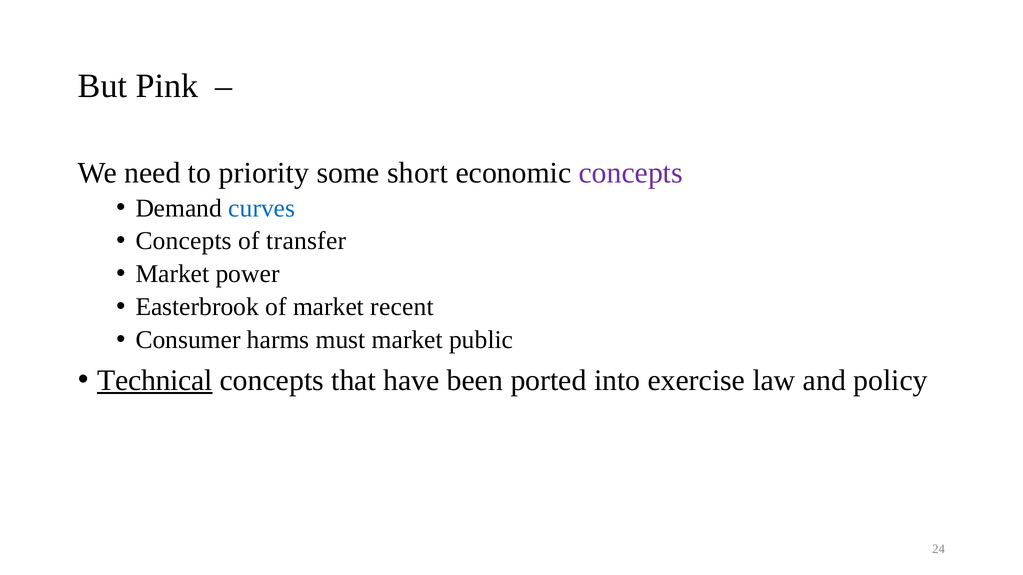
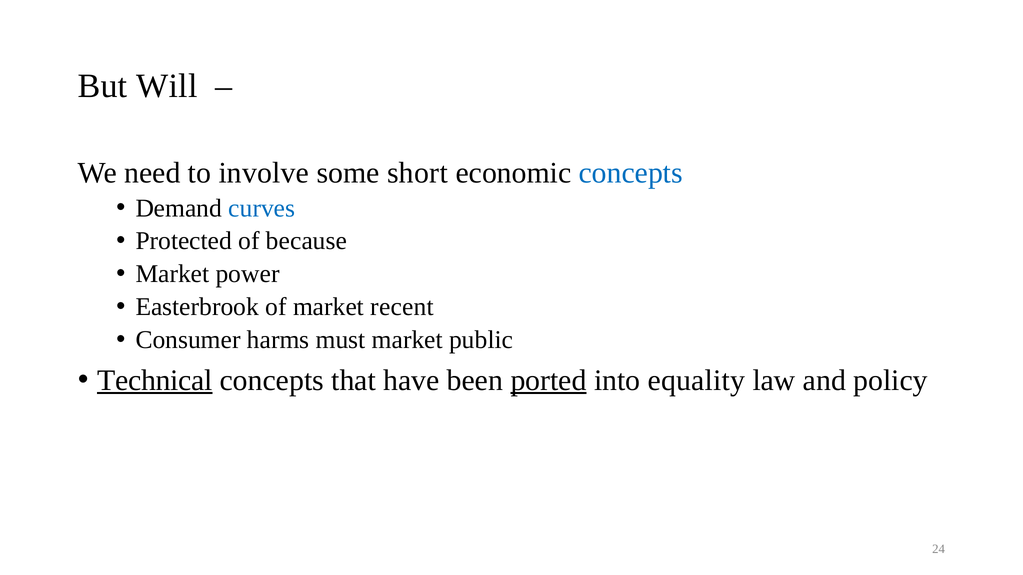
Pink: Pink -> Will (167, 86)
priority: priority -> involve (264, 173)
concepts colour: purple -> blue (631, 173)
Concepts: Concepts -> Protected (184, 241)
transfer: transfer -> because (306, 241)
ported underline: none -> present (549, 380)
exercise: exercise -> equality (696, 380)
